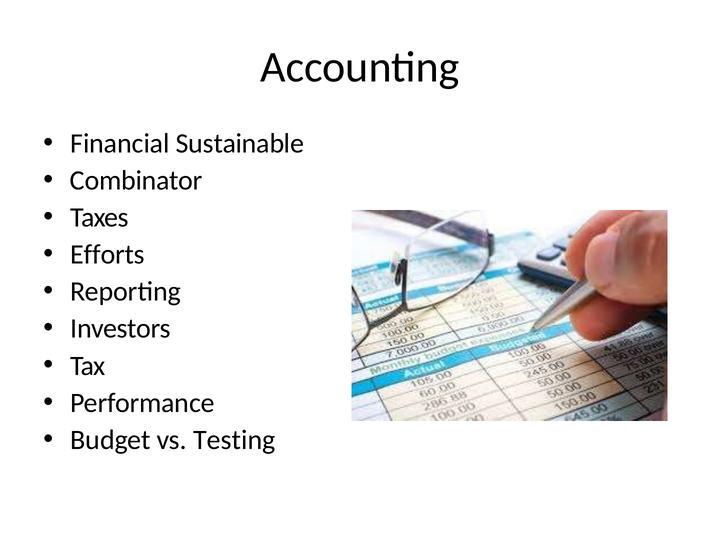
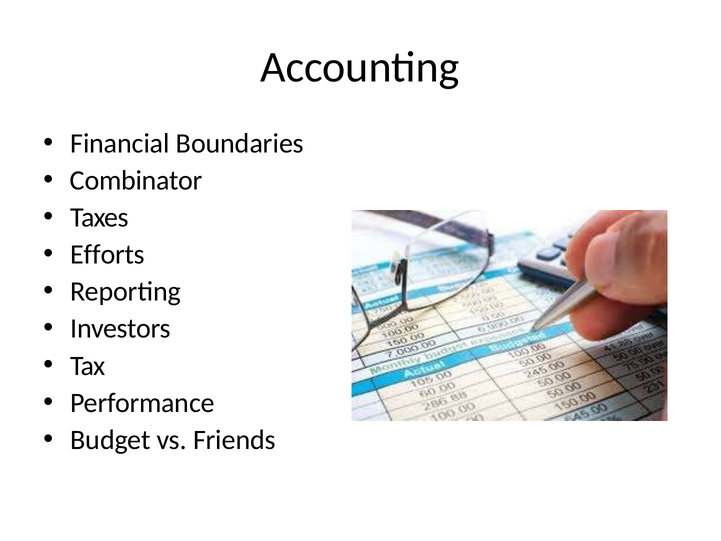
Sustainable: Sustainable -> Boundaries (240, 143)
Testing: Testing -> Friends (234, 440)
